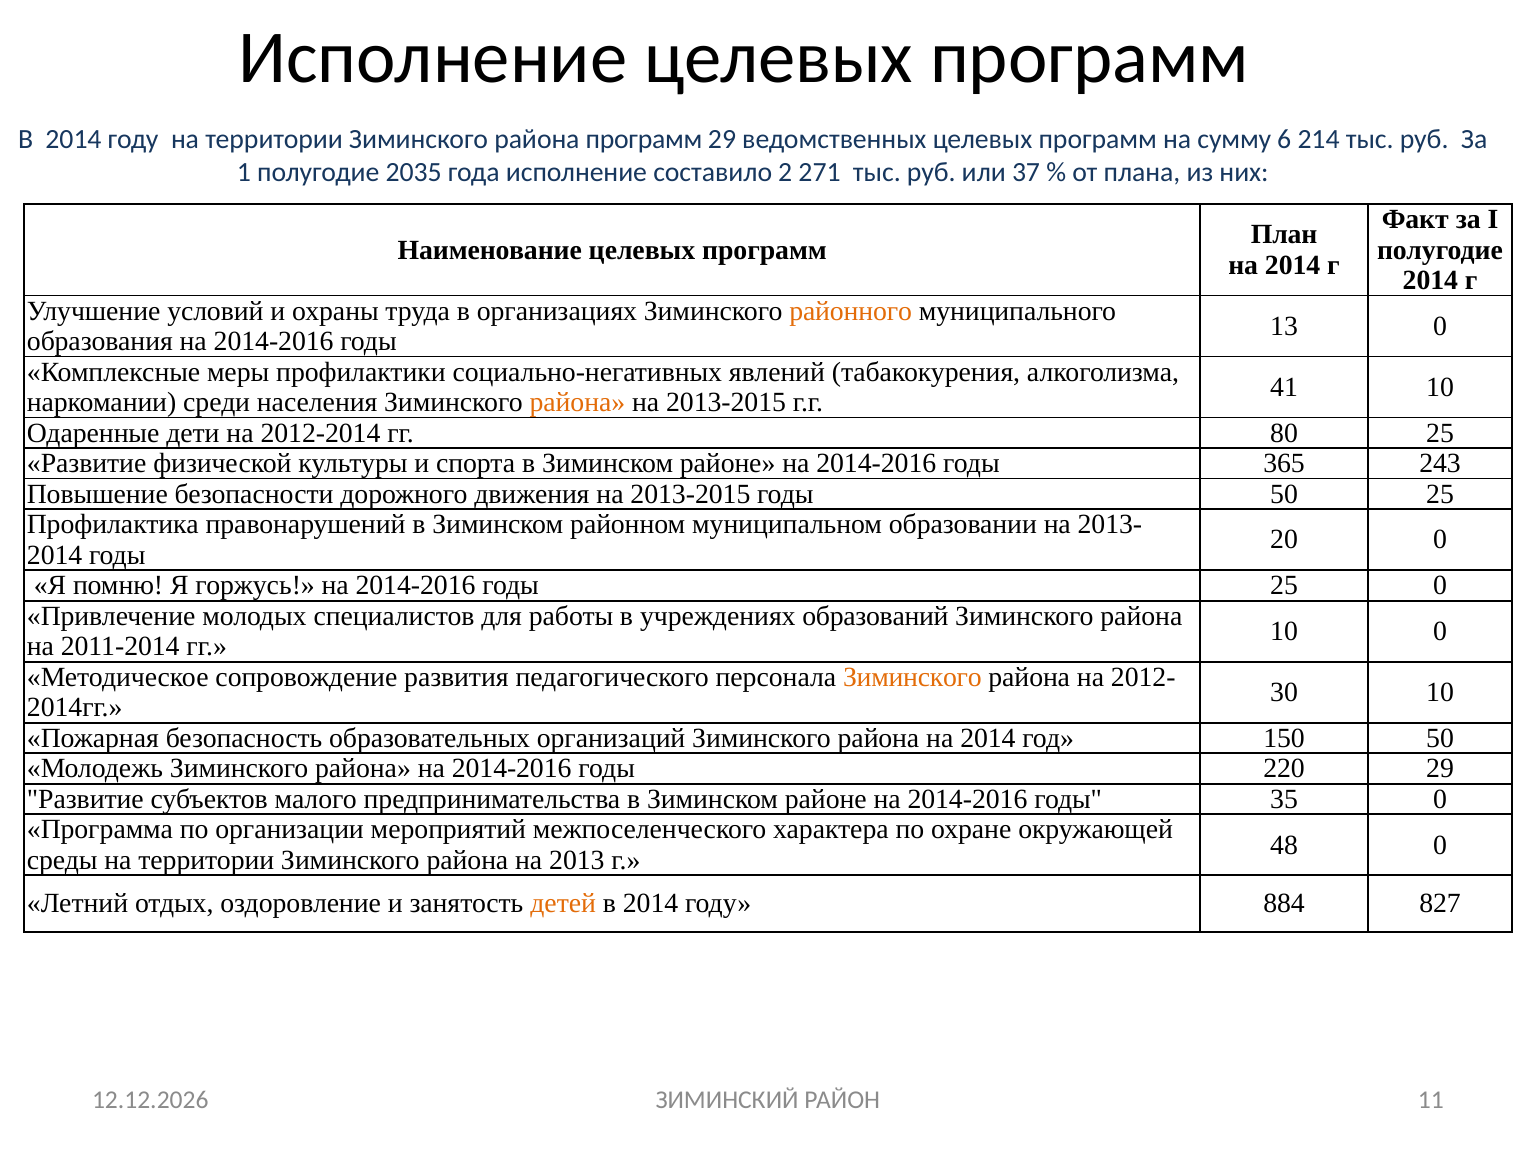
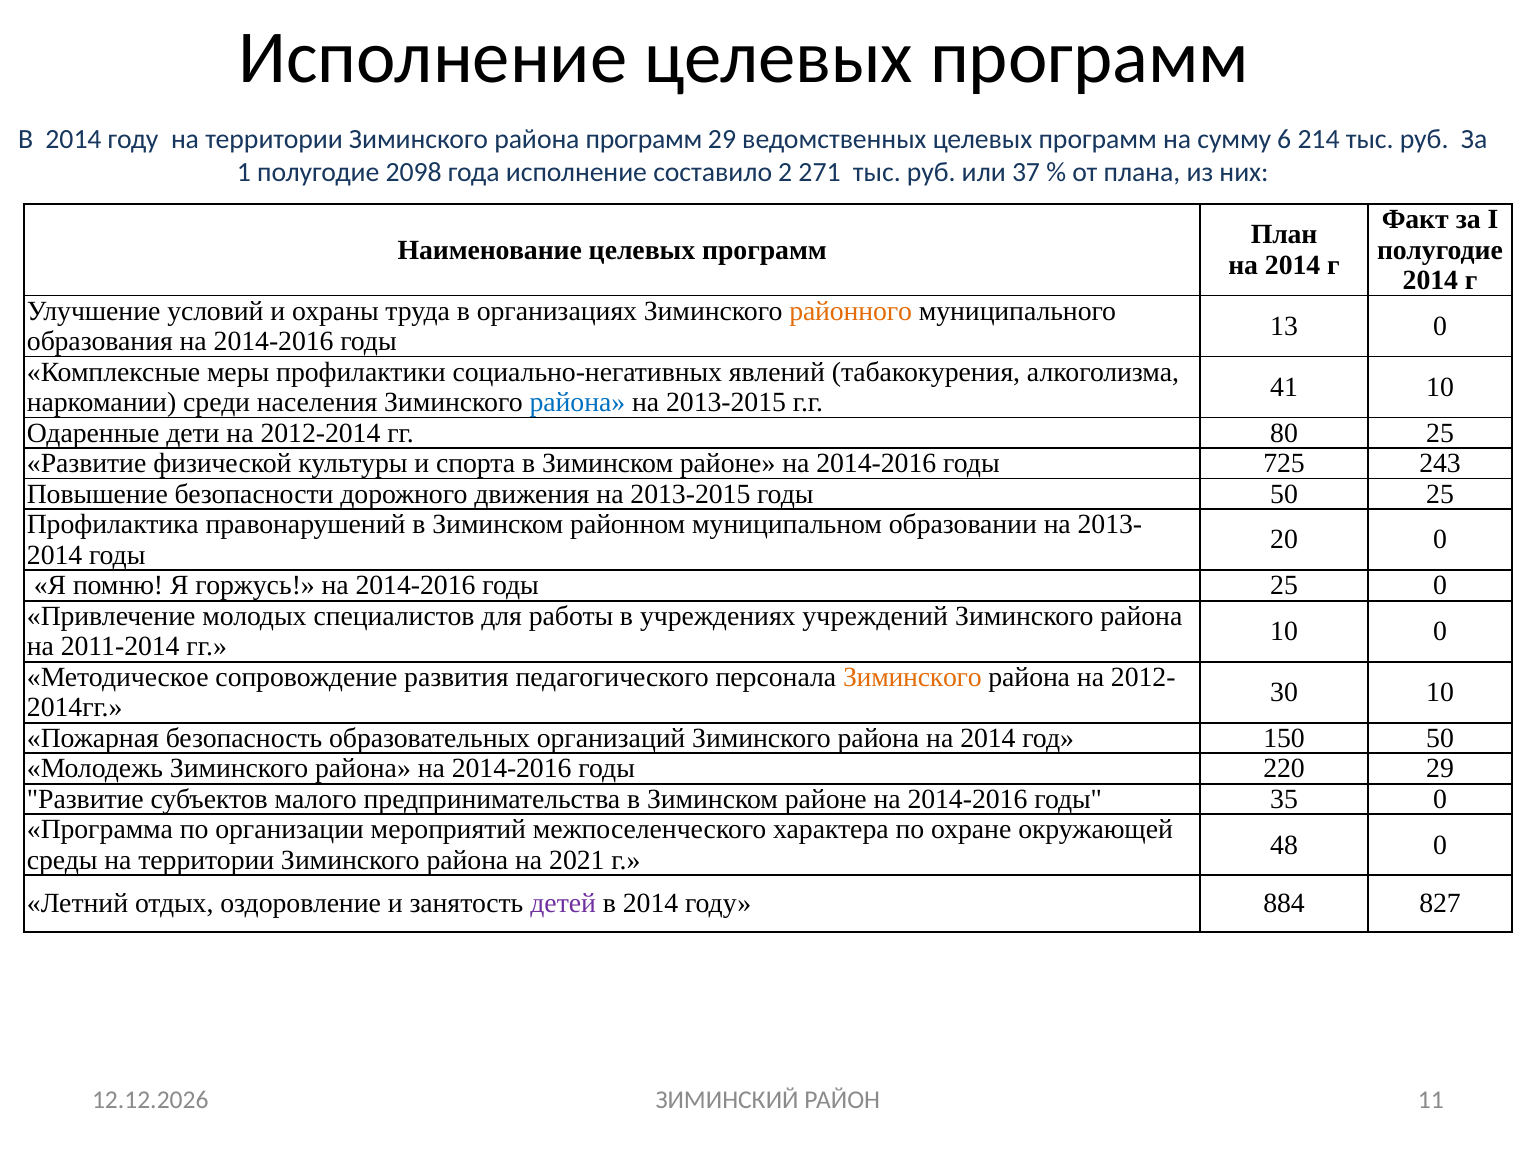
2035: 2035 -> 2098 (414, 172)
района colour: orange -> blue (577, 402)
365: 365 -> 725 (1284, 463)
образований: образований -> учреждений (875, 616)
2013: 2013 -> 2021 (577, 860)
детей colour: orange -> purple (563, 904)
